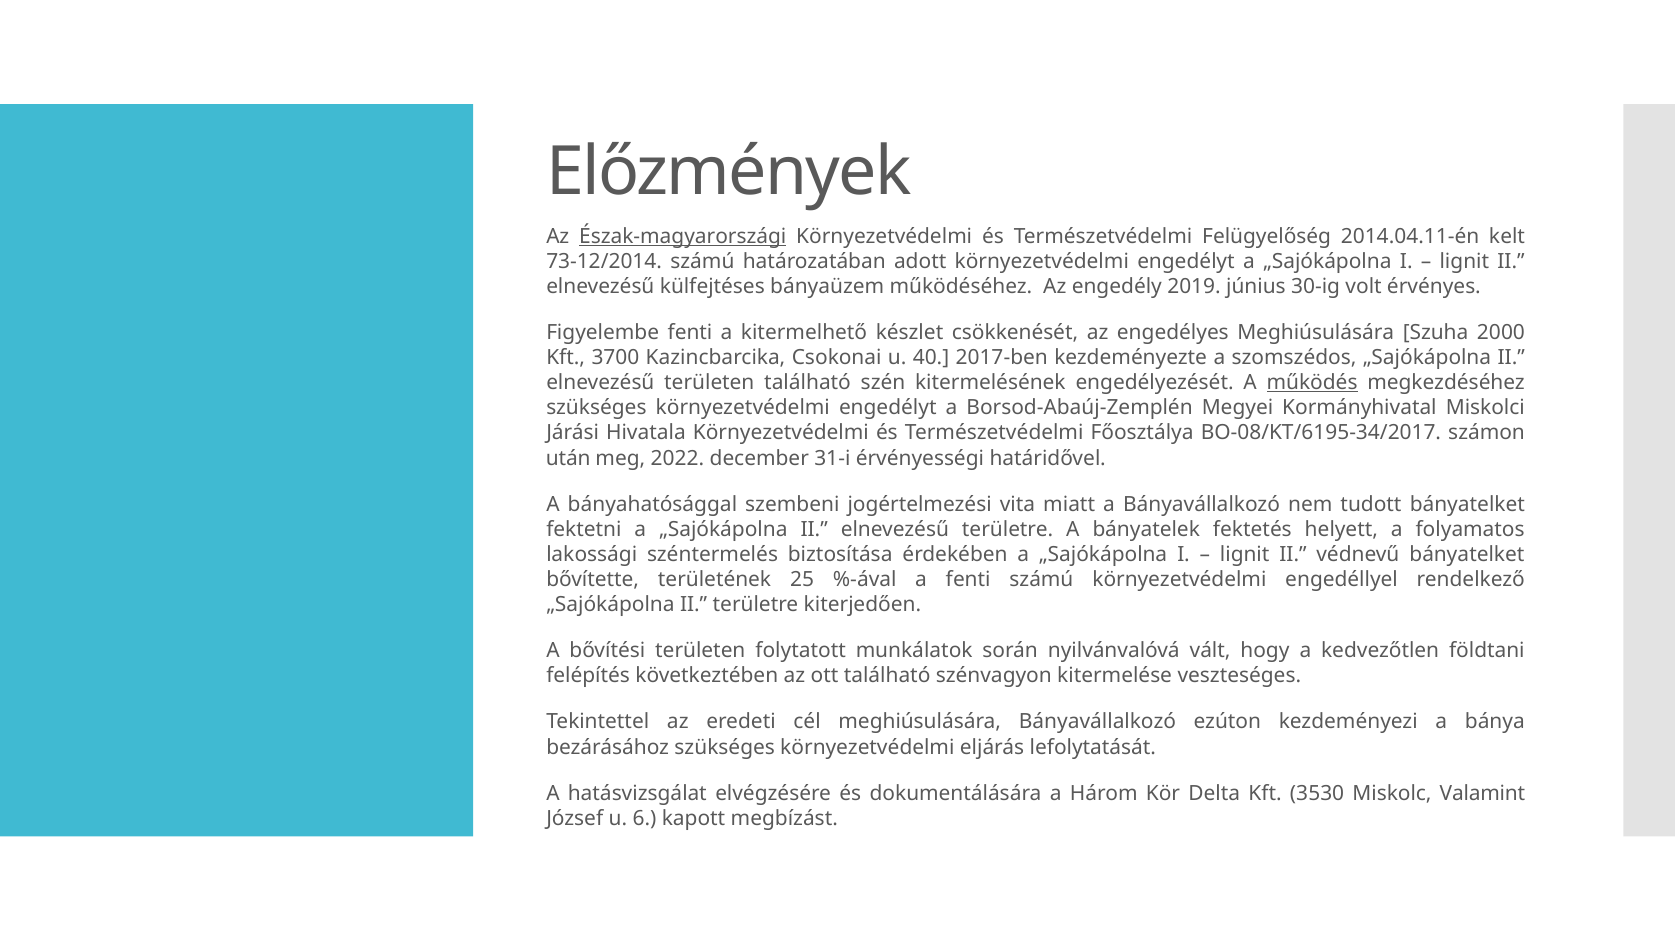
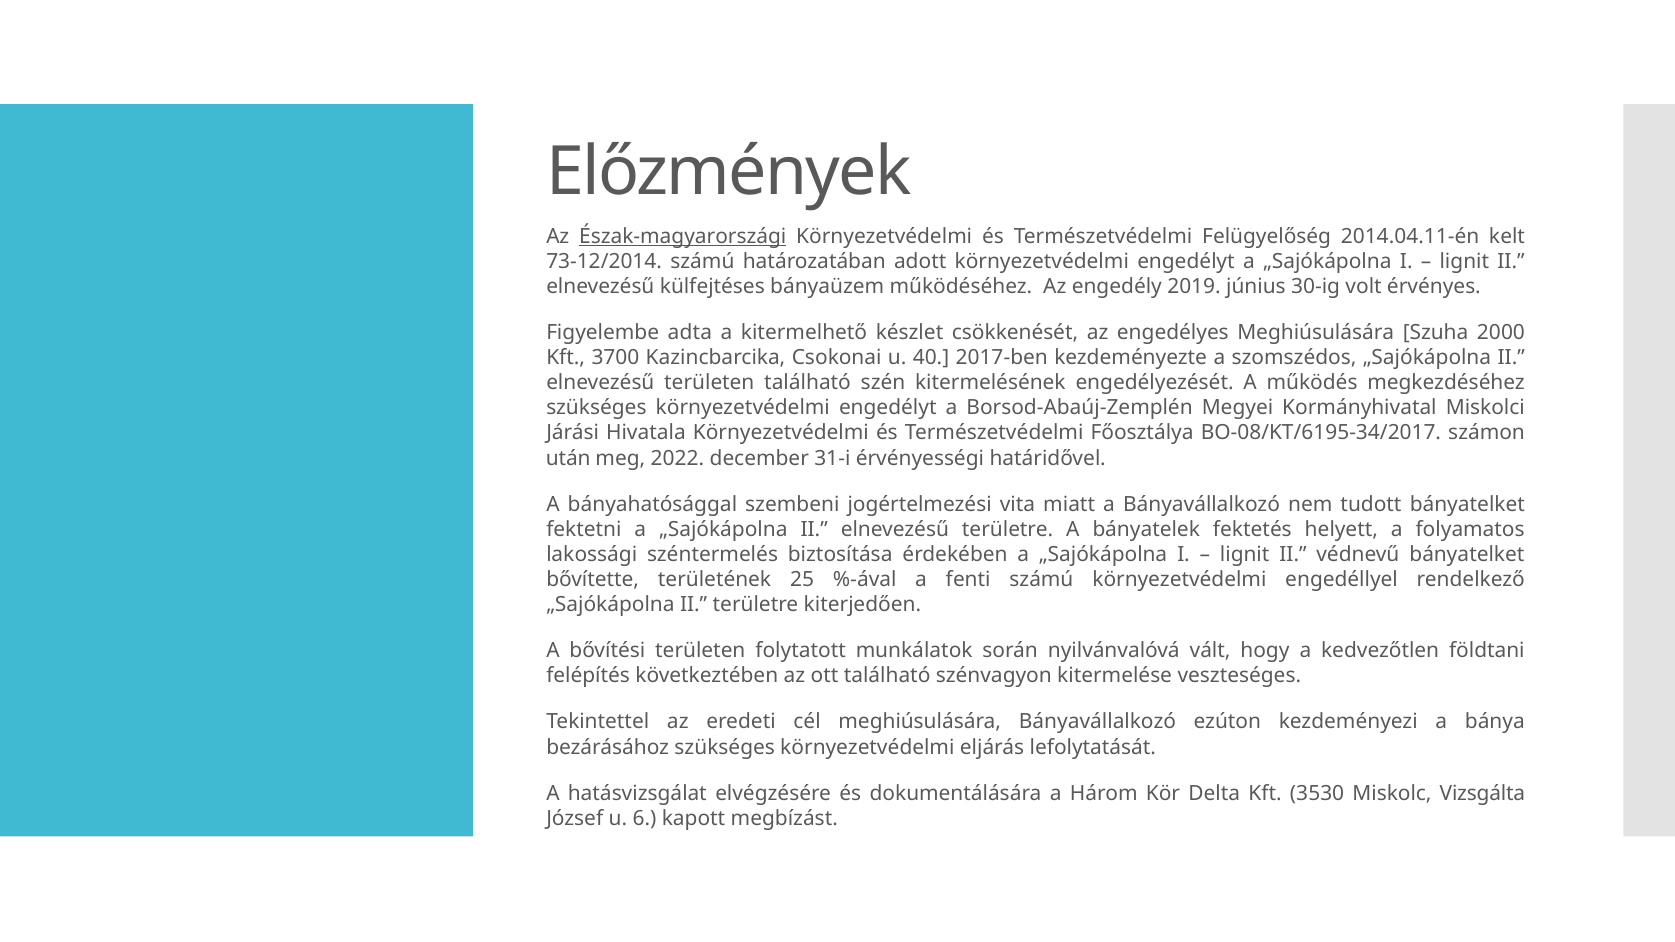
Figyelembe fenti: fenti -> adta (690, 333)
működés underline: present -> none (1312, 383)
Valamint: Valamint -> Vizsgálta (1482, 793)
